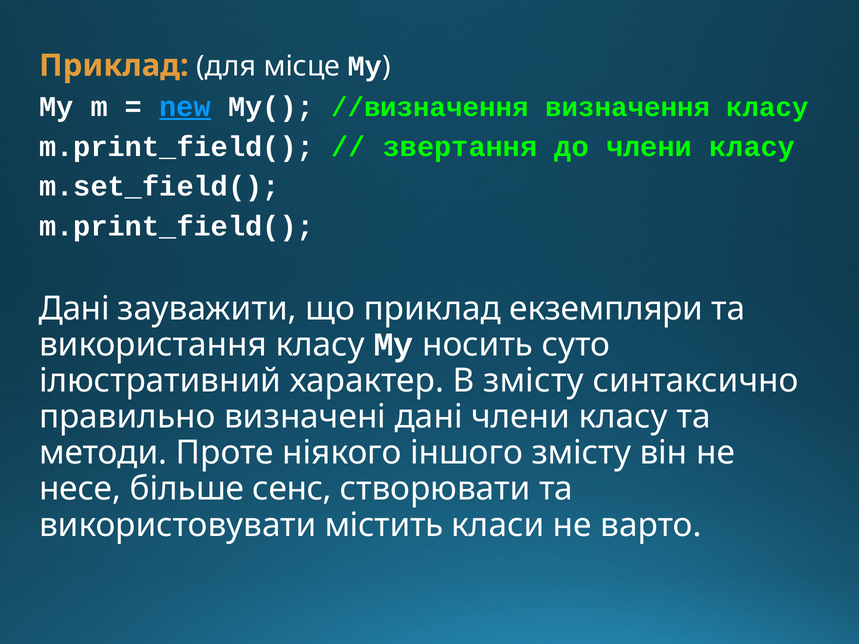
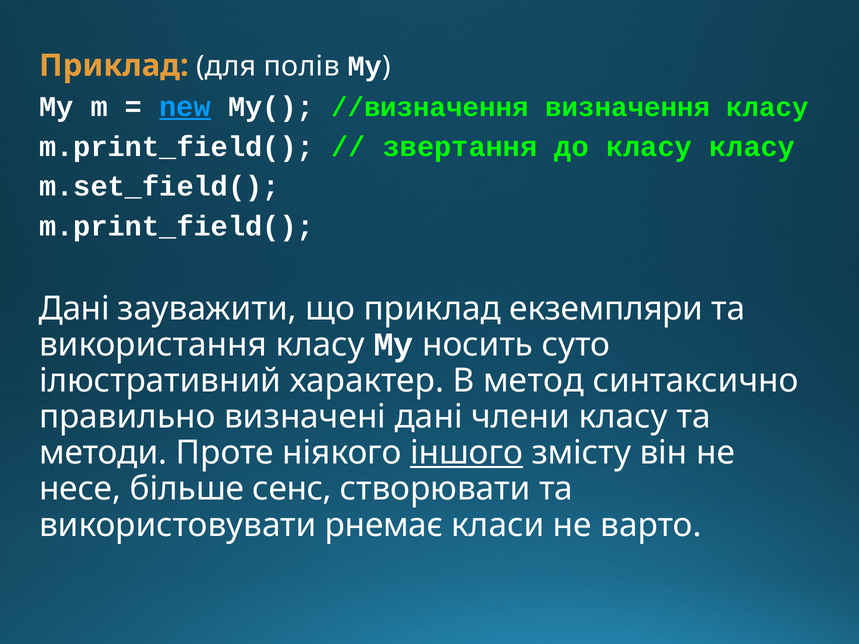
місце: місце -> полів (302, 66)
до члени: члени -> класу (649, 147)
В змісту: змісту -> метод (533, 381)
іншого underline: none -> present (467, 453)
містить: містить -> рнемає (384, 525)
